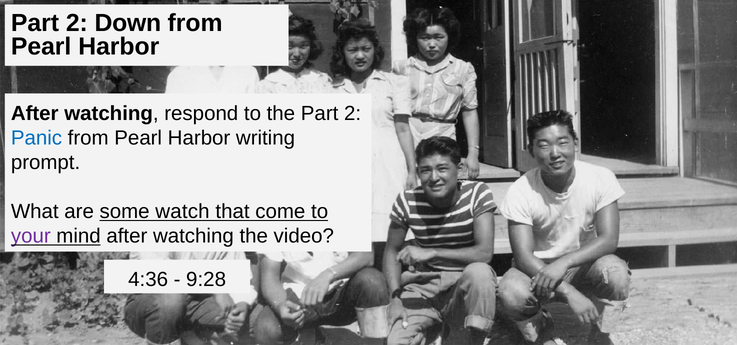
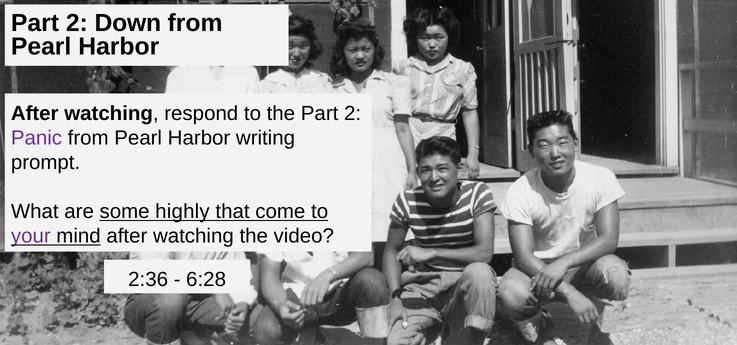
Panic colour: blue -> purple (36, 138)
watch: watch -> highly (182, 212)
4:36: 4:36 -> 2:36 (148, 280)
9:28: 9:28 -> 6:28 (206, 280)
